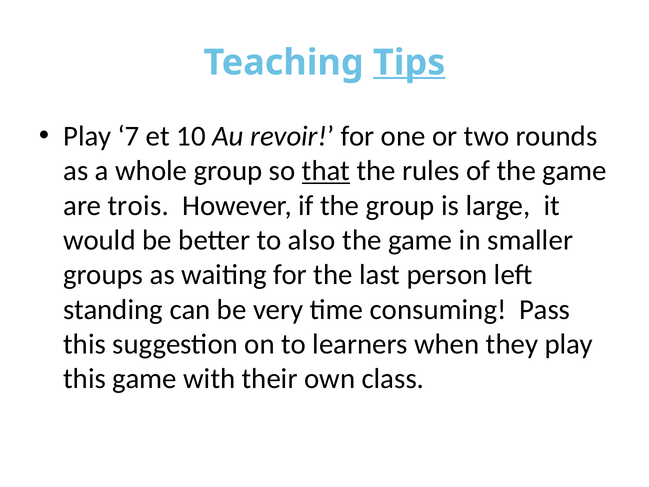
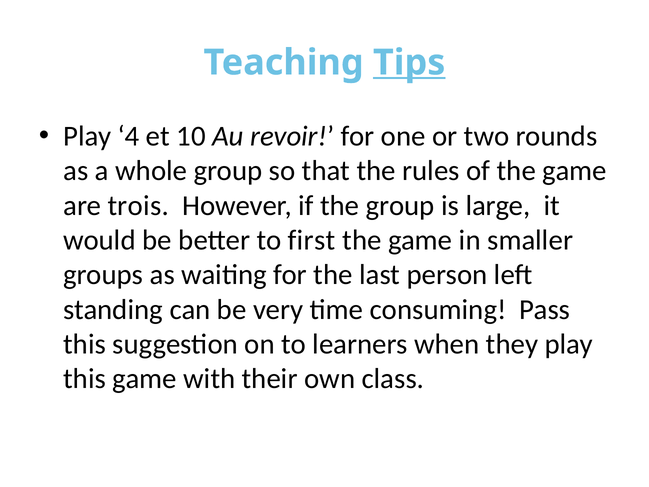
7: 7 -> 4 (129, 136)
that underline: present -> none (326, 171)
also: also -> first (312, 240)
